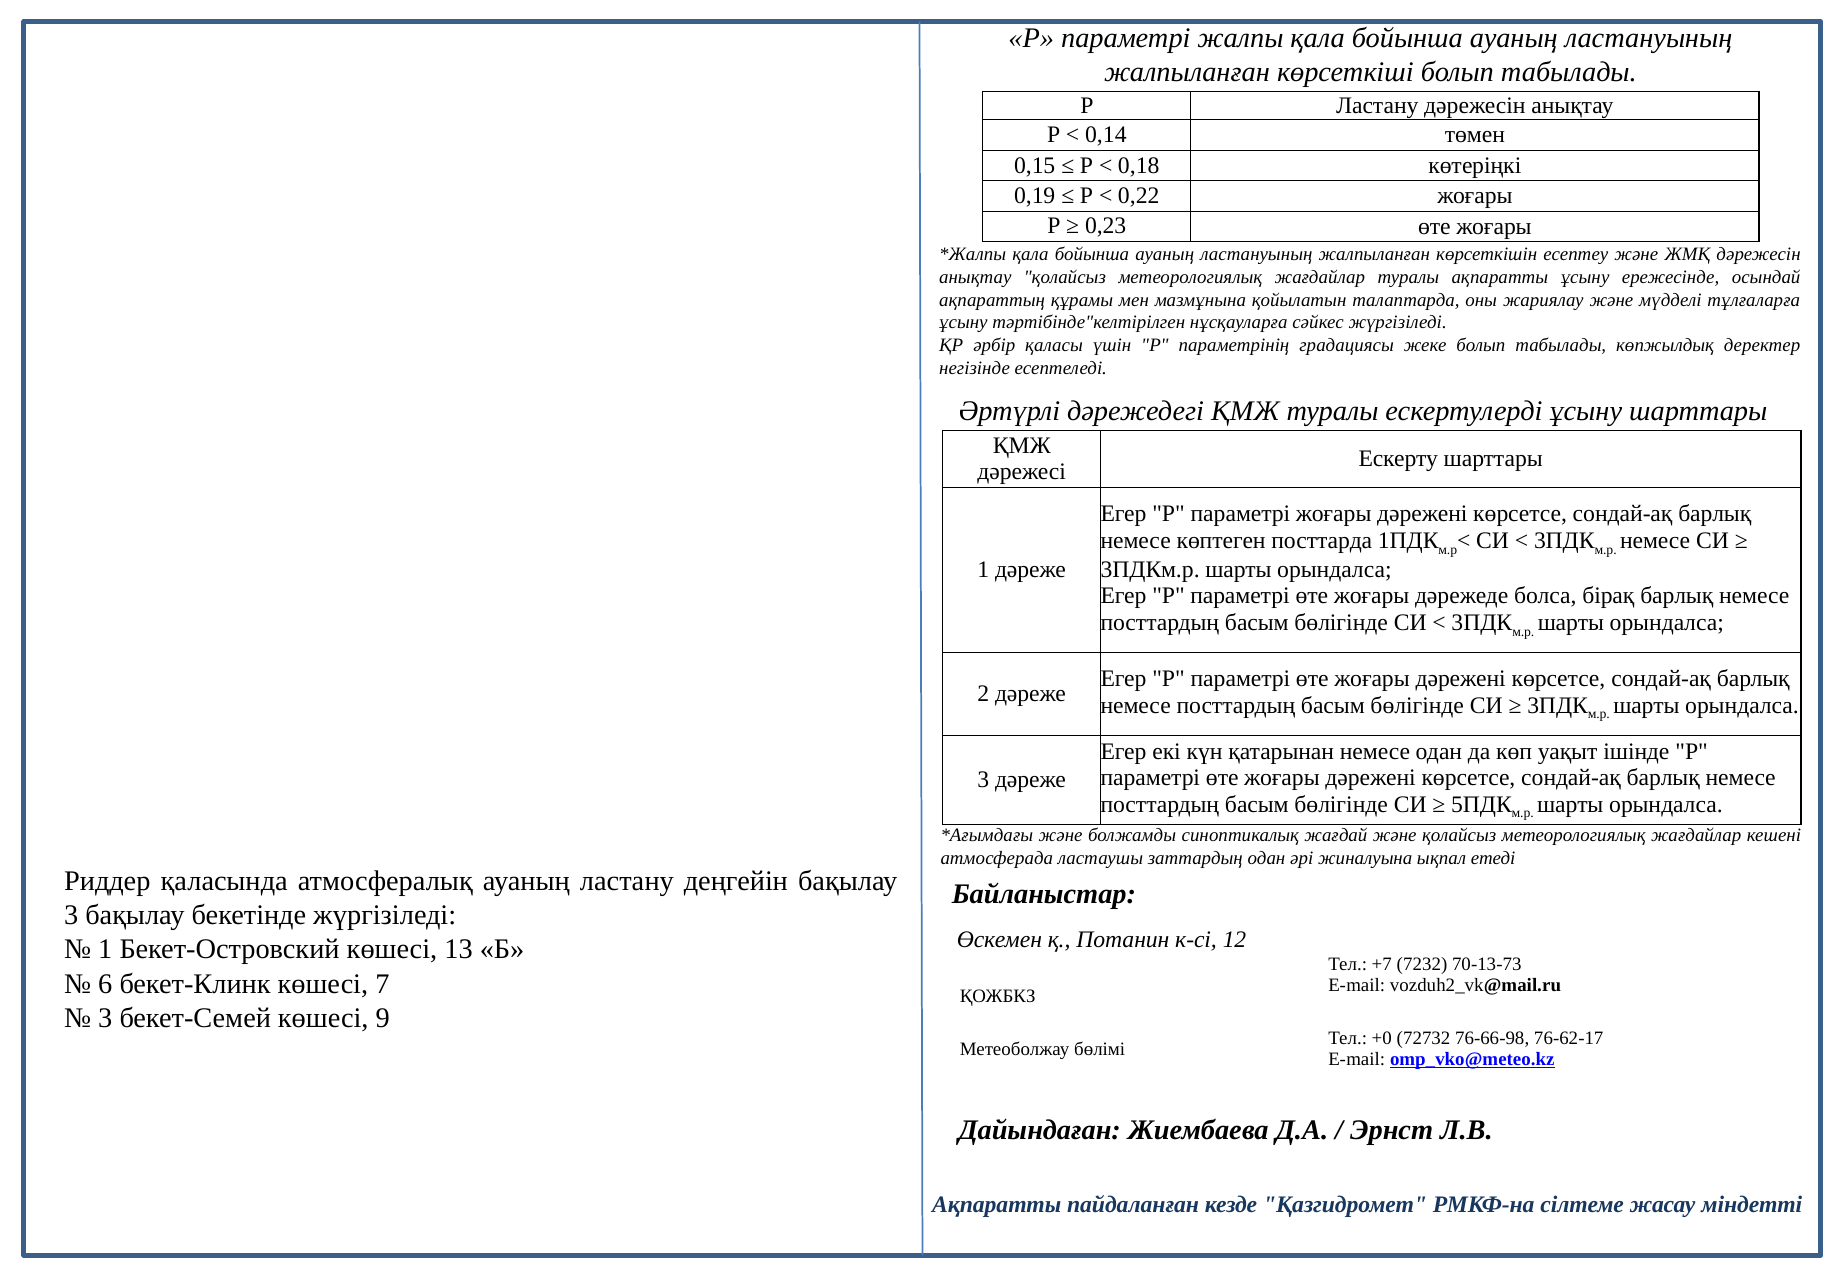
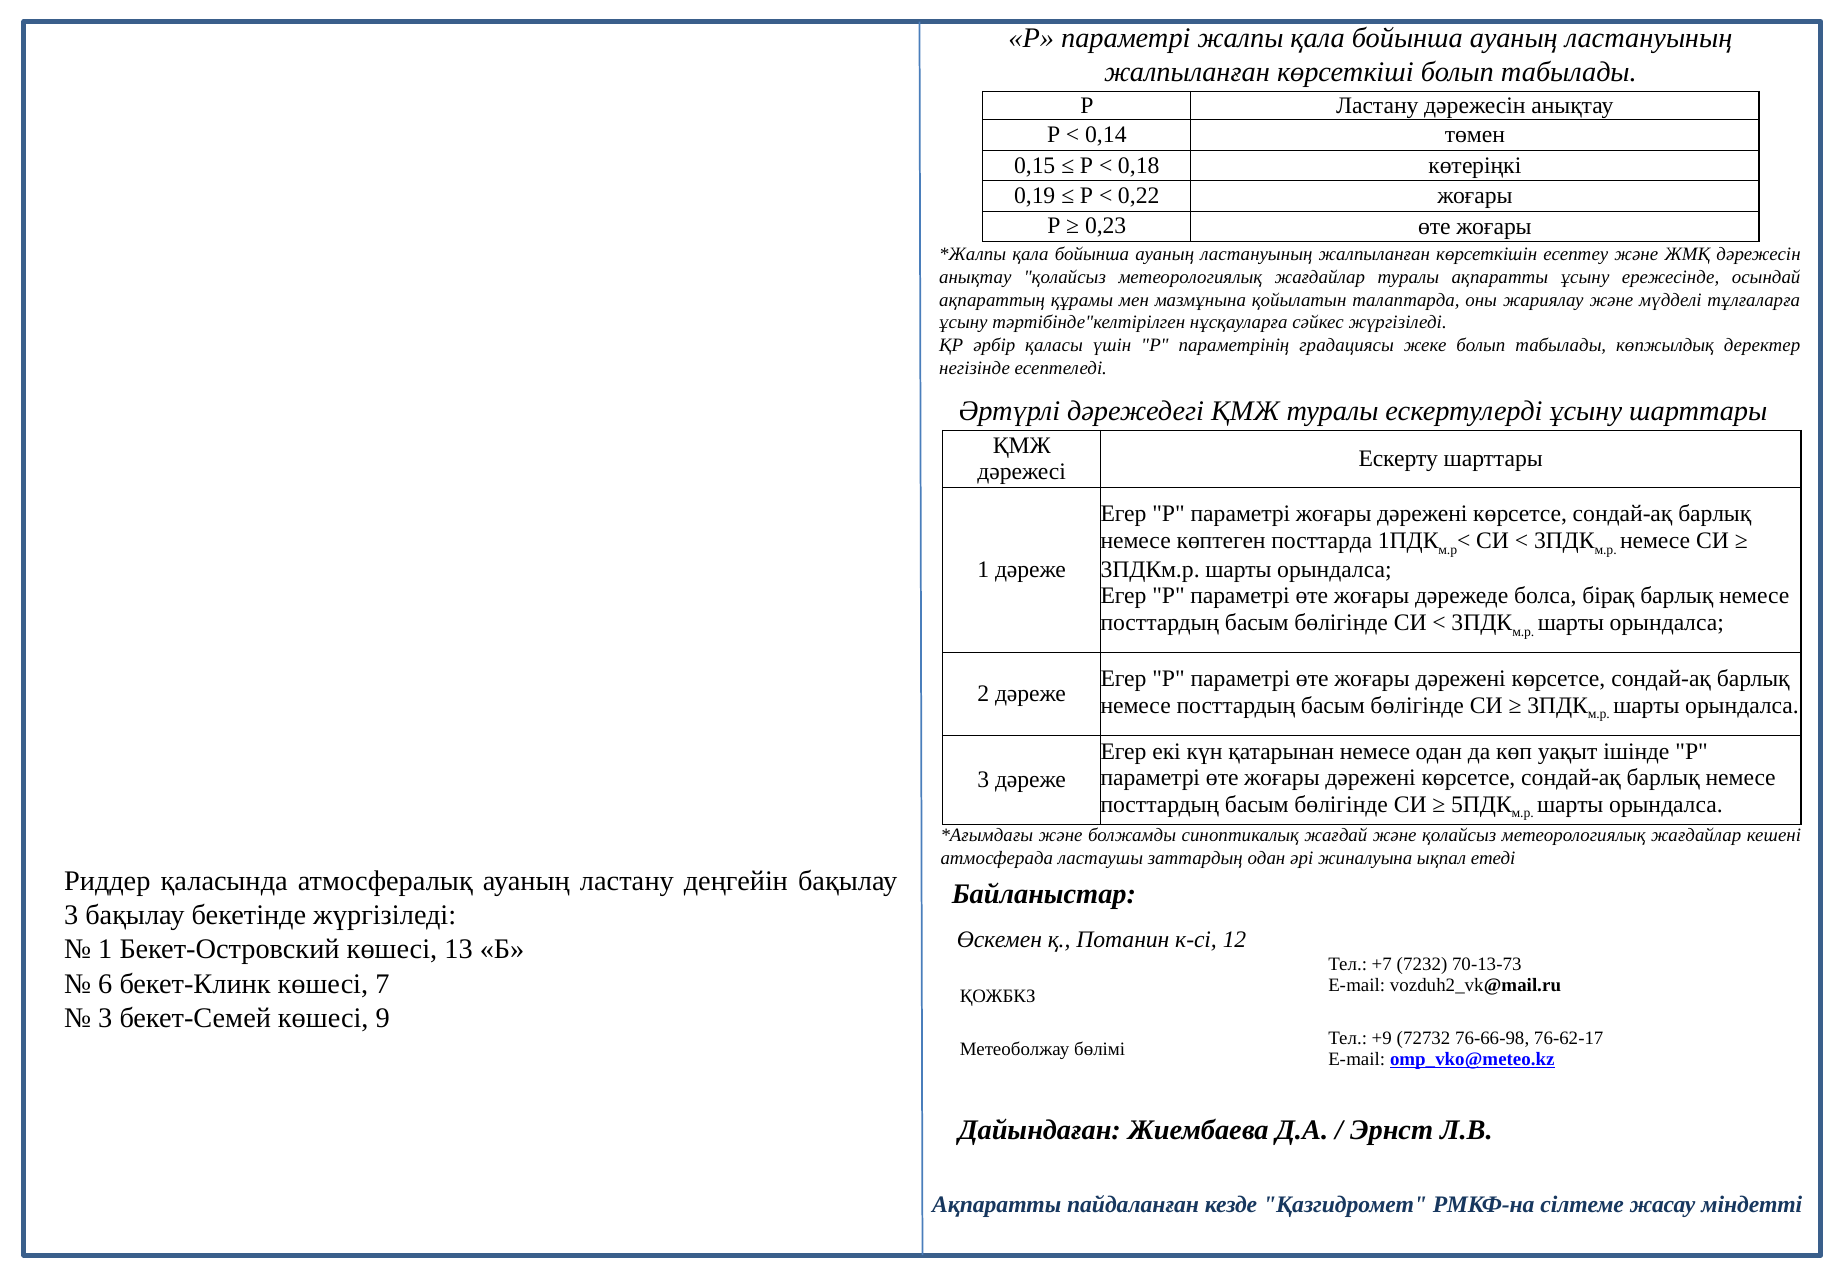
+0: +0 -> +9 (1382, 1039)
